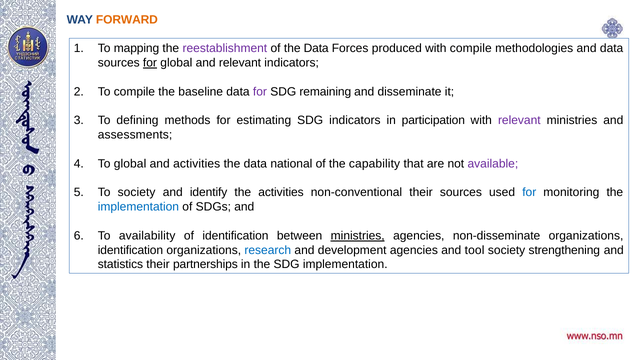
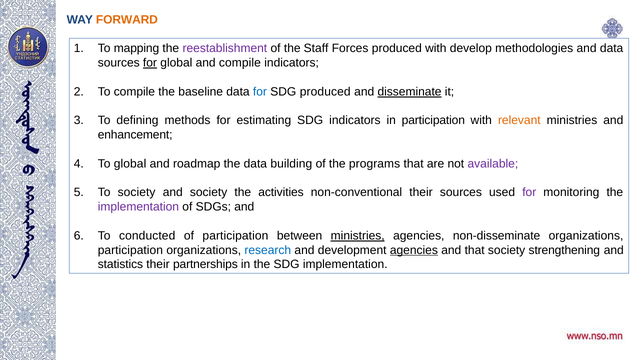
of the Data: Data -> Staff (316, 49)
with compile: compile -> develop (471, 49)
and relevant: relevant -> compile (240, 63)
for colour: purple -> blue (260, 92)
SDG remaining: remaining -> produced (325, 92)
disseminate underline: none -> present (410, 92)
relevant colour: purple -> orange (519, 121)
assessments: assessments -> enhancement (135, 135)
and activities: activities -> roadmap (197, 164)
national: national -> building (291, 164)
capability: capability -> programs (375, 164)
and identify: identify -> society (209, 193)
for colour: blue -> purple (529, 193)
implementation colour: blue -> purple (138, 207)
availability: availability -> conducted (147, 236)
of identification: identification -> participation (235, 236)
identification: identification -> participation (130, 250)
agencies underline: none -> present (414, 250)
and tool: tool -> that (475, 250)
